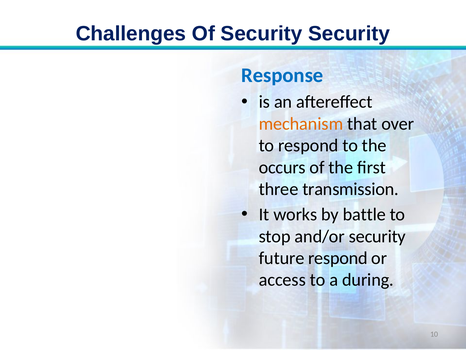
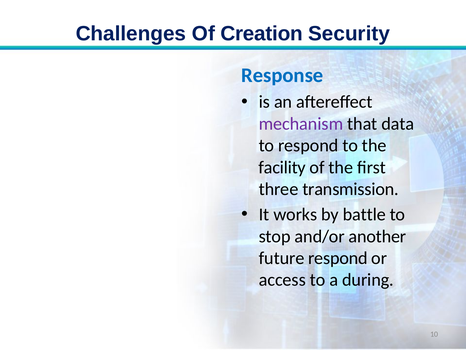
Of Security: Security -> Creation (262, 34)
mechanism colour: orange -> purple (301, 124)
over: over -> data (398, 124)
occurs: occurs -> facility (282, 167)
and/or security: security -> another (377, 236)
